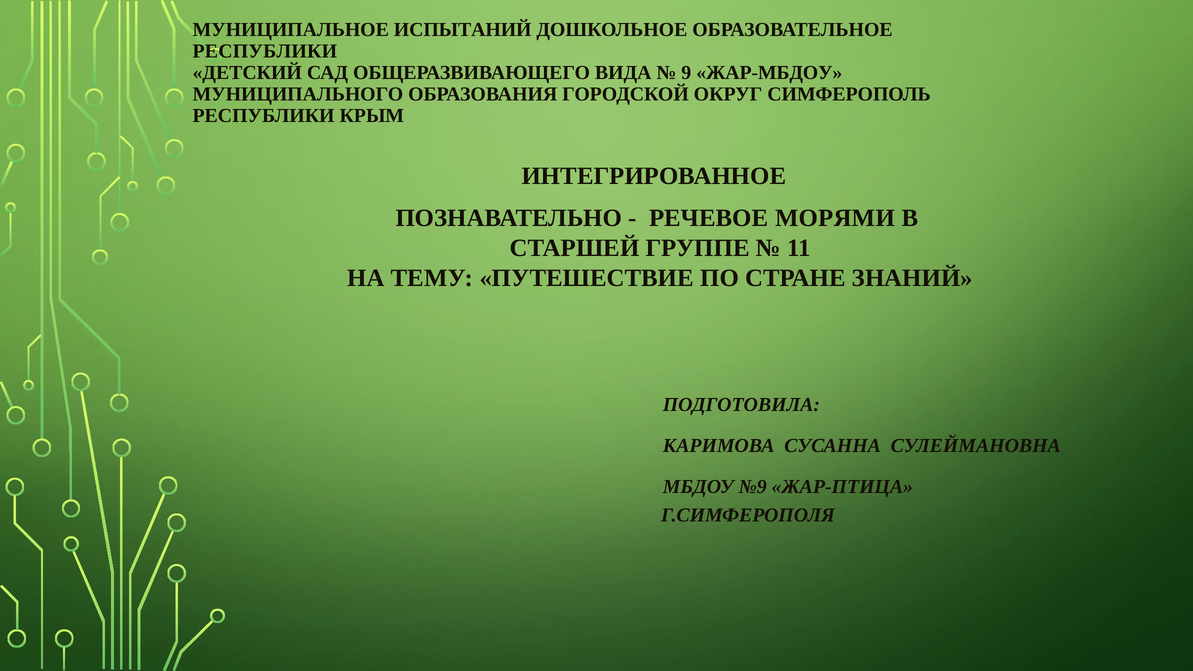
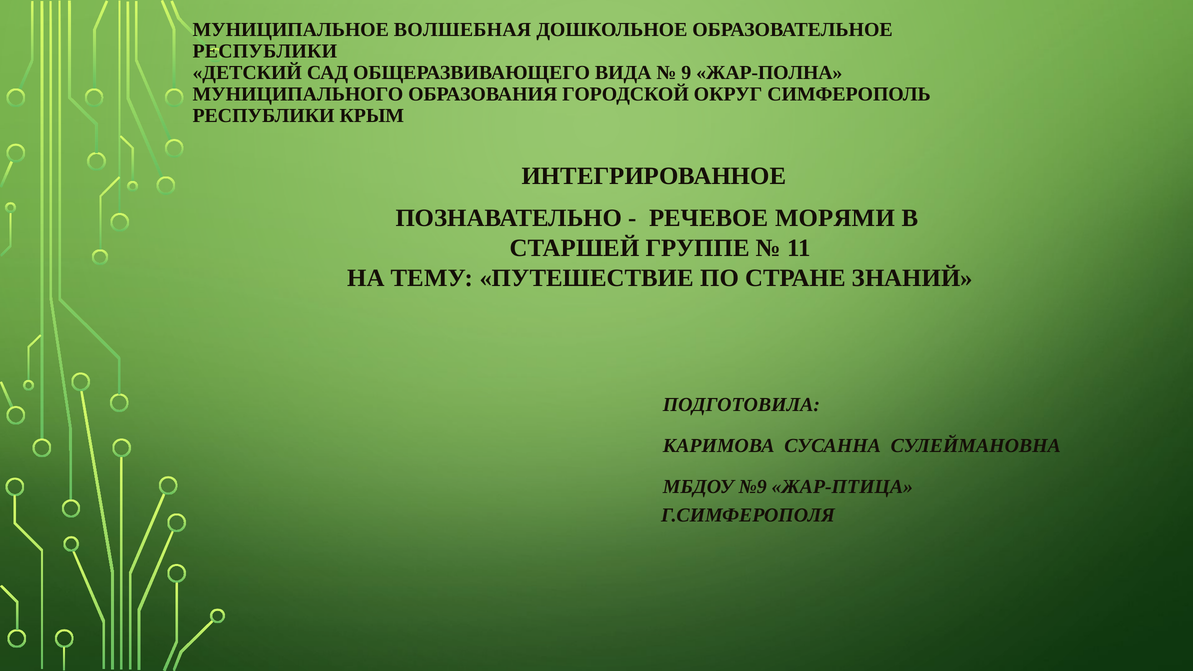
ИСПЫТАНИЙ: ИСПЫТАНИЙ -> ВОЛШЕБНАЯ (463, 30)
ЖАР-МБДОУ: ЖАР-МБДОУ -> ЖАР-ПОЛНА (769, 73)
